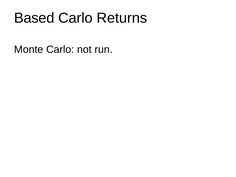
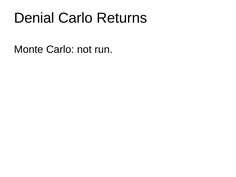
Based: Based -> Denial (34, 18)
